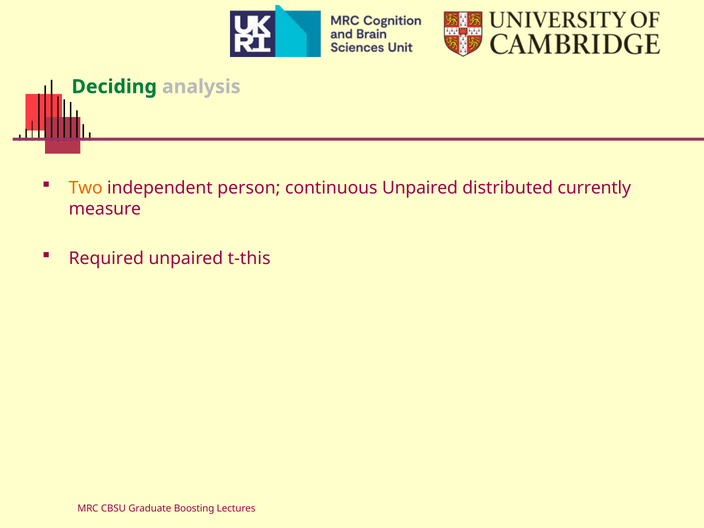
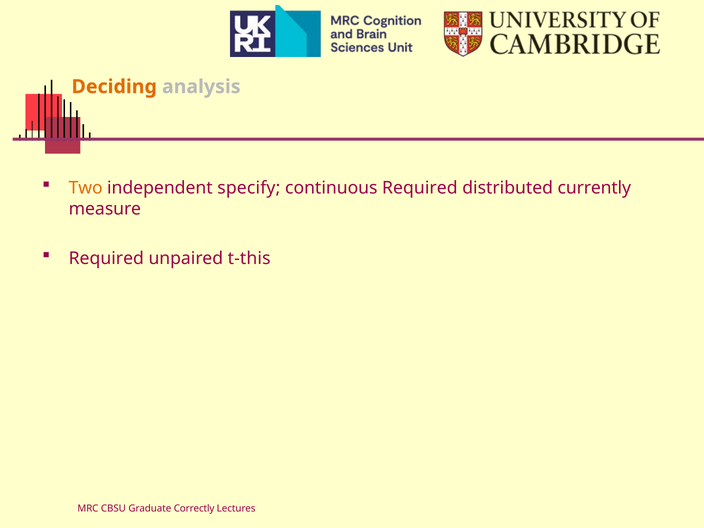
Deciding colour: green -> orange (114, 87)
person: person -> specify (249, 188)
continuous Unpaired: Unpaired -> Required (420, 188)
Boosting: Boosting -> Correctly (194, 509)
